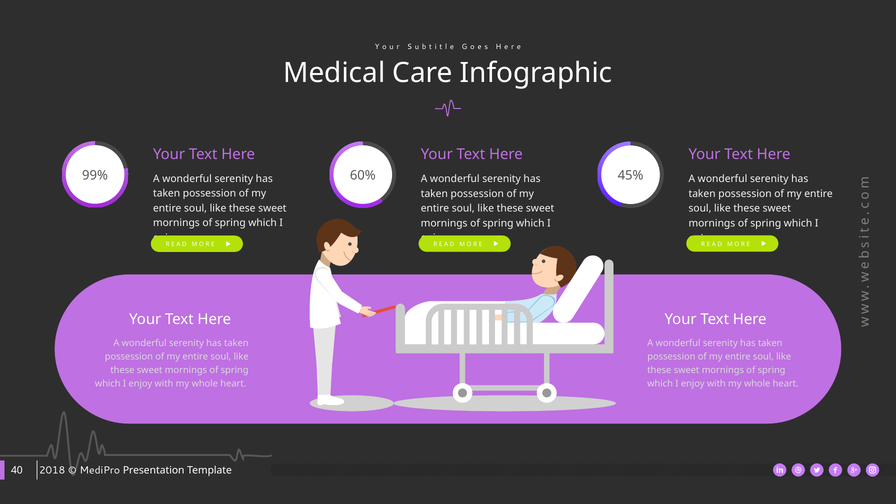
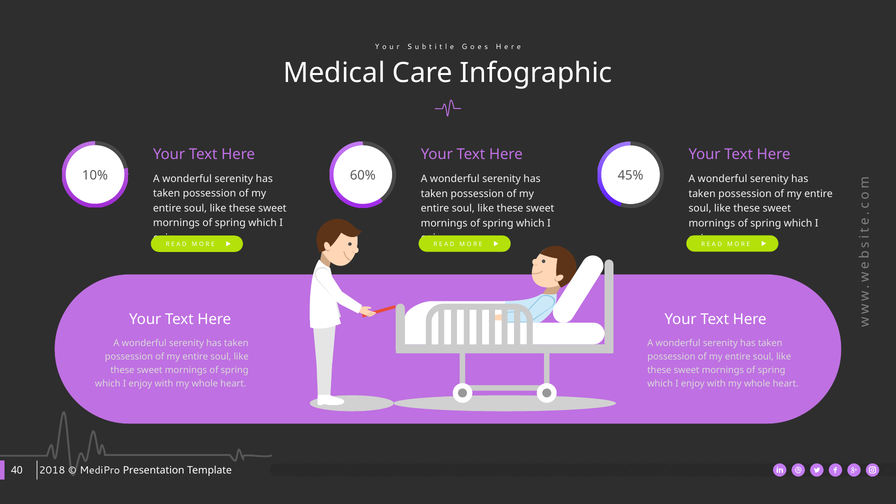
99%: 99% -> 10% (95, 175)
